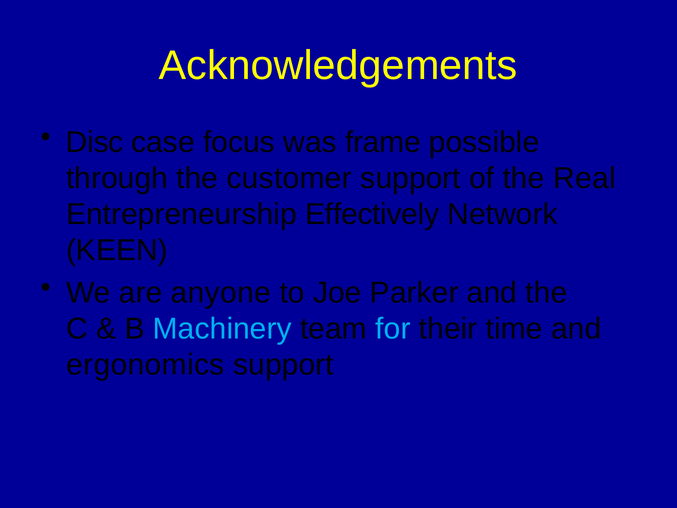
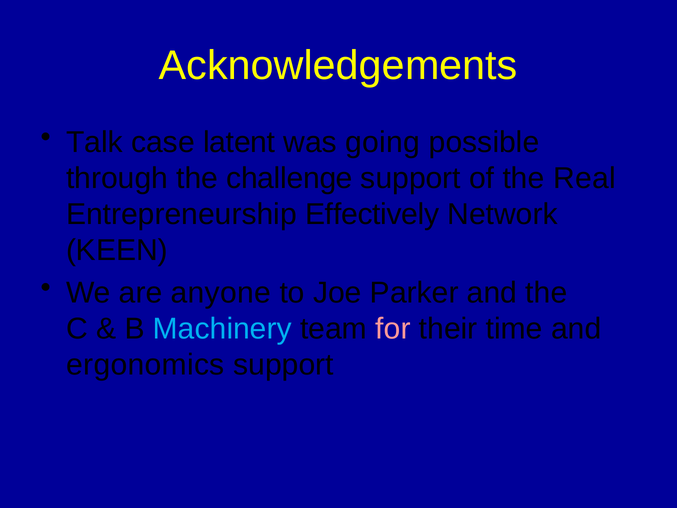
Disc: Disc -> Talk (94, 142)
focus: focus -> latent (239, 142)
frame: frame -> going (383, 142)
customer: customer -> challenge (289, 178)
for colour: light blue -> pink (393, 329)
